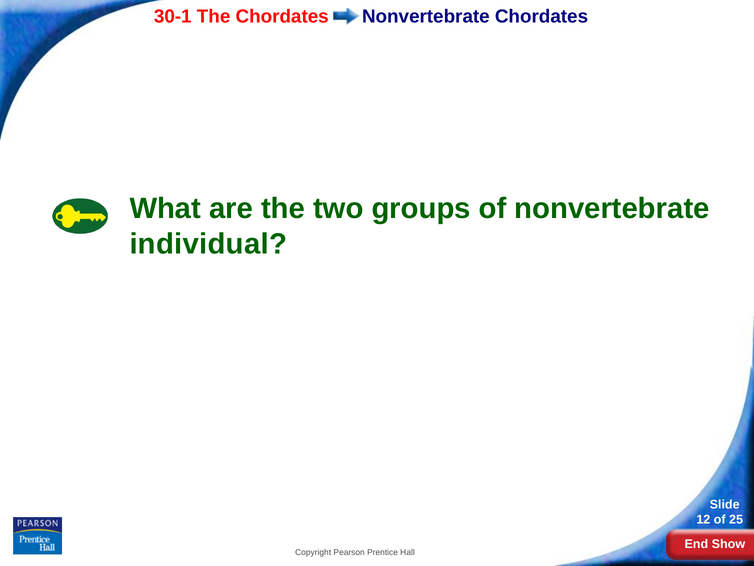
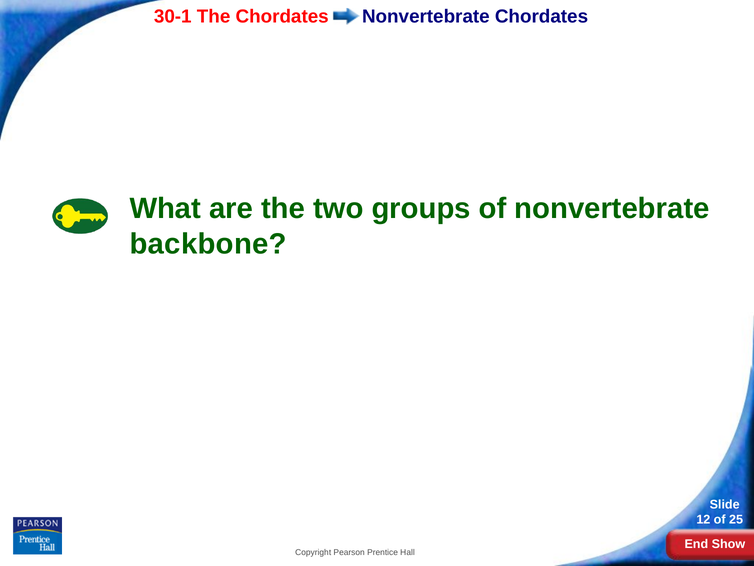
individual: individual -> backbone (208, 244)
